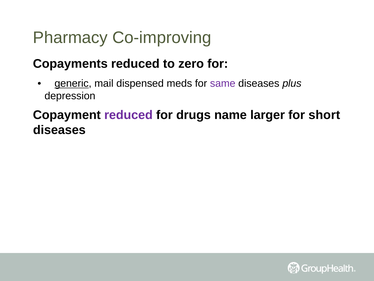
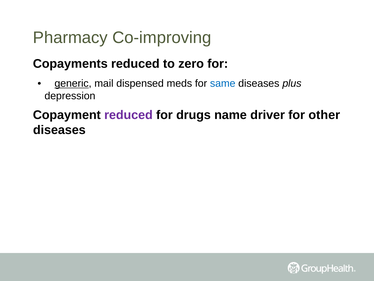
same colour: purple -> blue (223, 83)
larger: larger -> driver (268, 115)
short: short -> other (324, 115)
